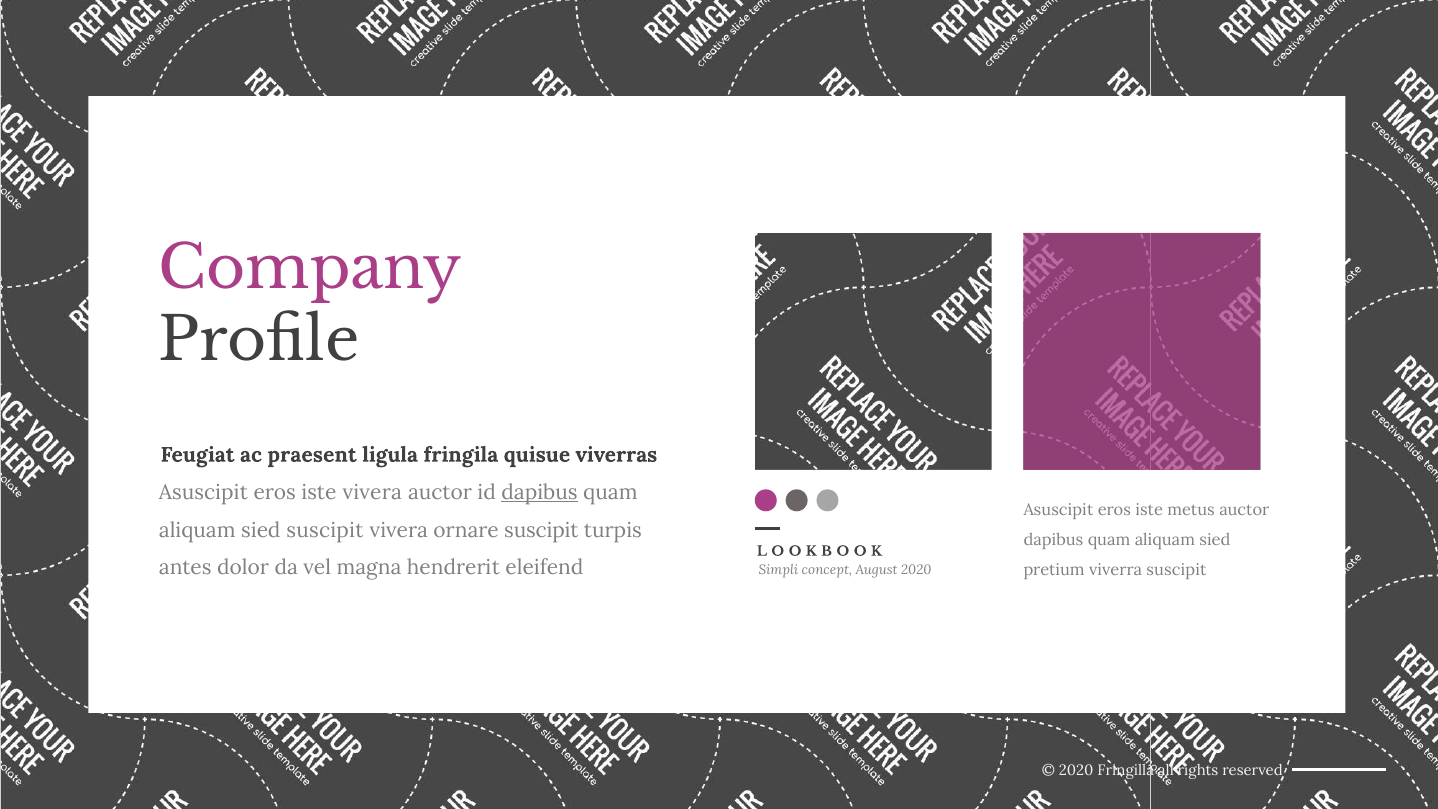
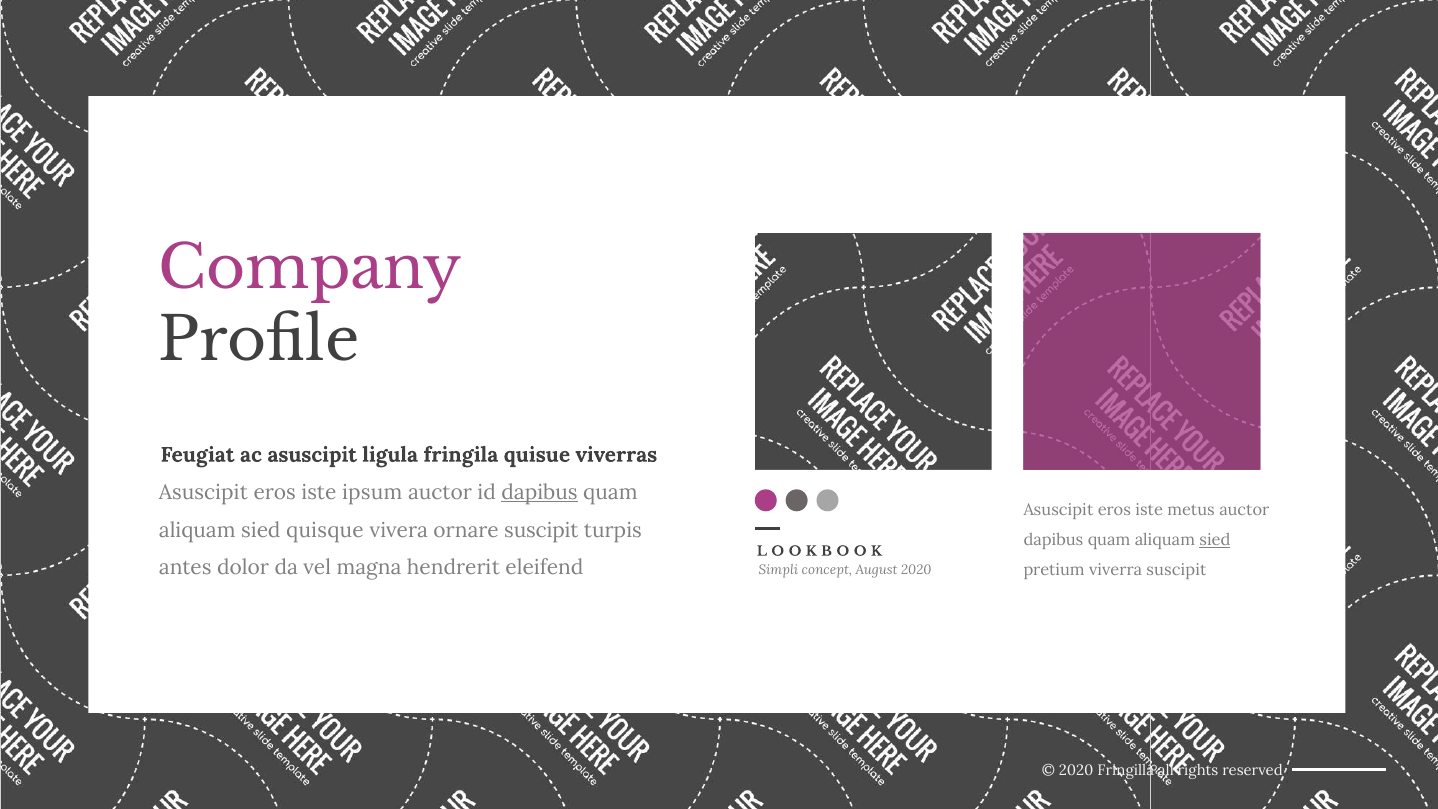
ac praesent: praesent -> asuscipit (312, 455)
iste vivera: vivera -> ipsum (372, 492)
sied suscipit: suscipit -> quisque (325, 530)
sied underline: none -> present (1215, 540)
